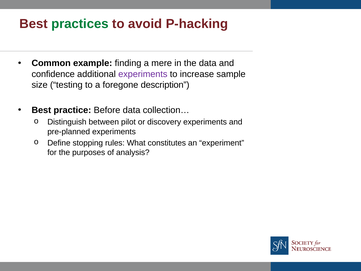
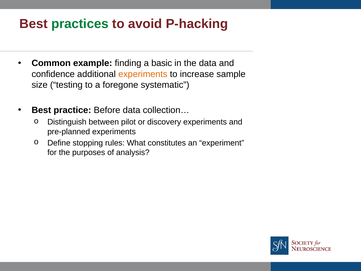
mere: mere -> basic (162, 63)
experiments colour: purple -> orange (143, 74)
description: description -> systematic (165, 85)
